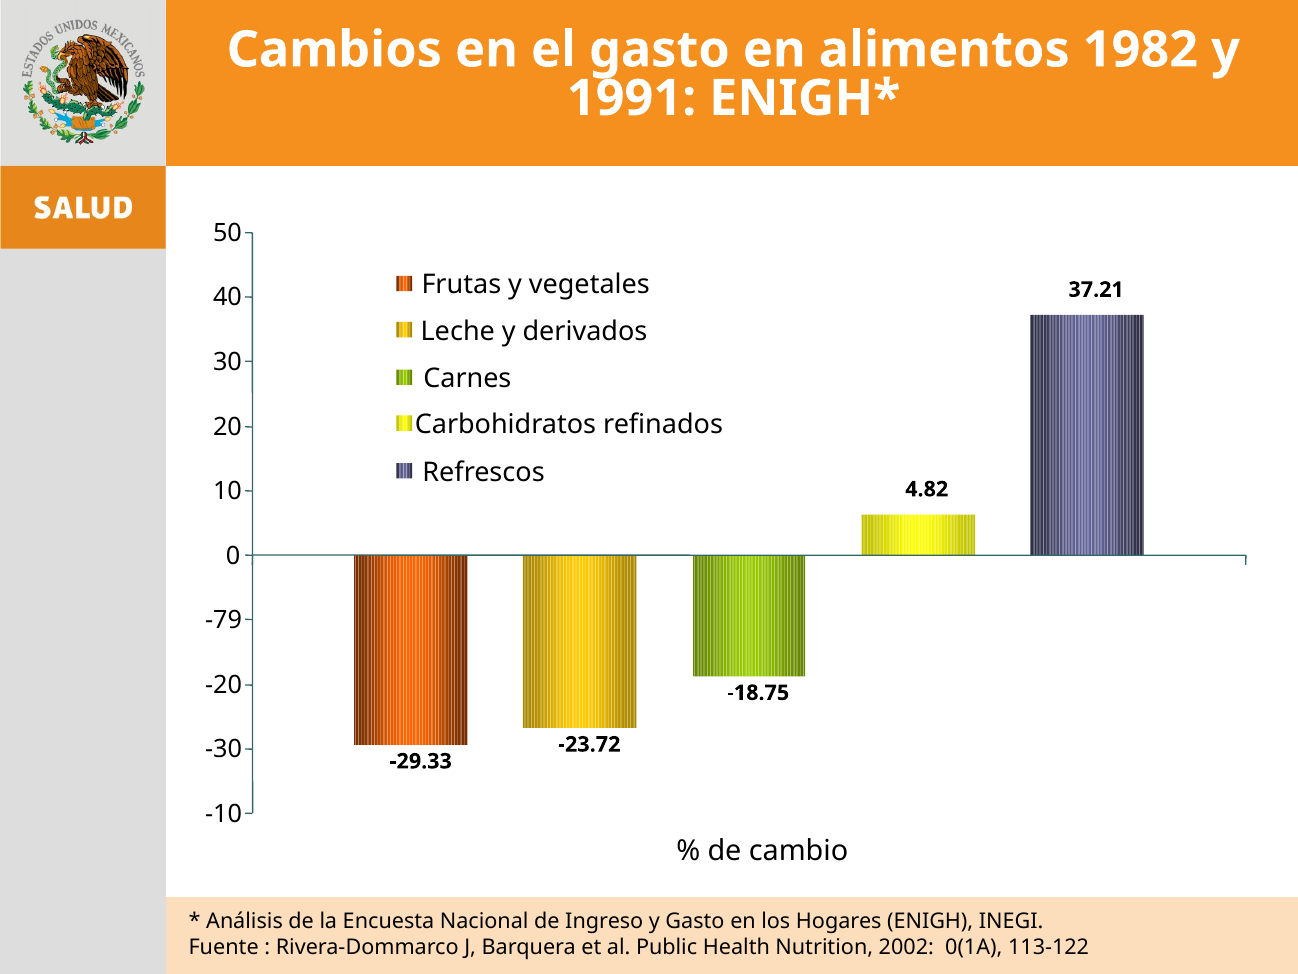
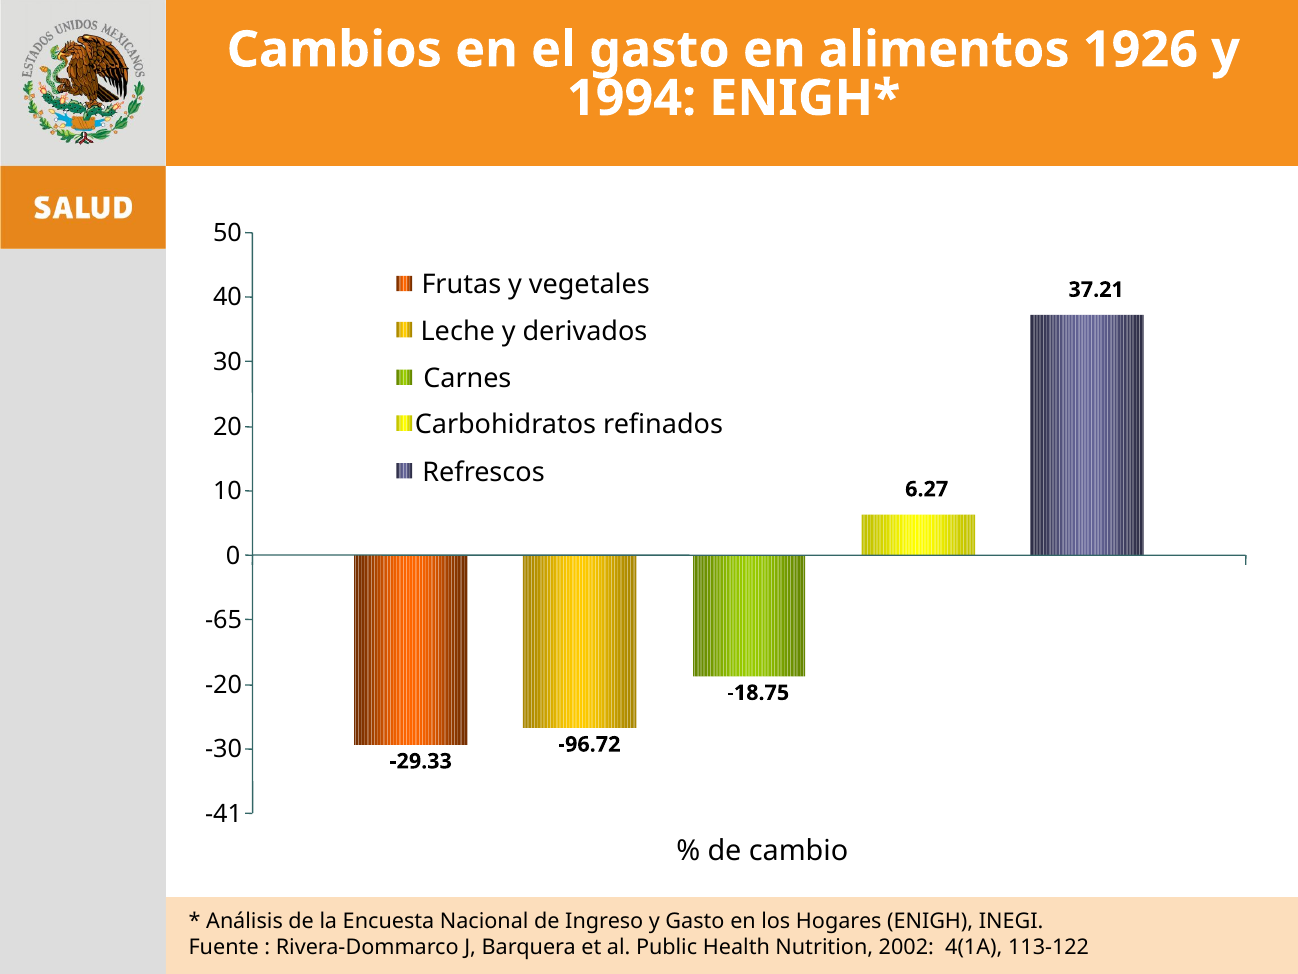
1982: 1982 -> 1926 (1140, 50)
1991: 1991 -> 1994 (632, 98)
4.82: 4.82 -> 6.27 (927, 489)
-79: -79 -> -65 (224, 620)
-23.72: -23.72 -> -96.72 (589, 744)
-10: -10 -> -41 (224, 813)
0(1A: 0(1A -> 4(1A (974, 947)
